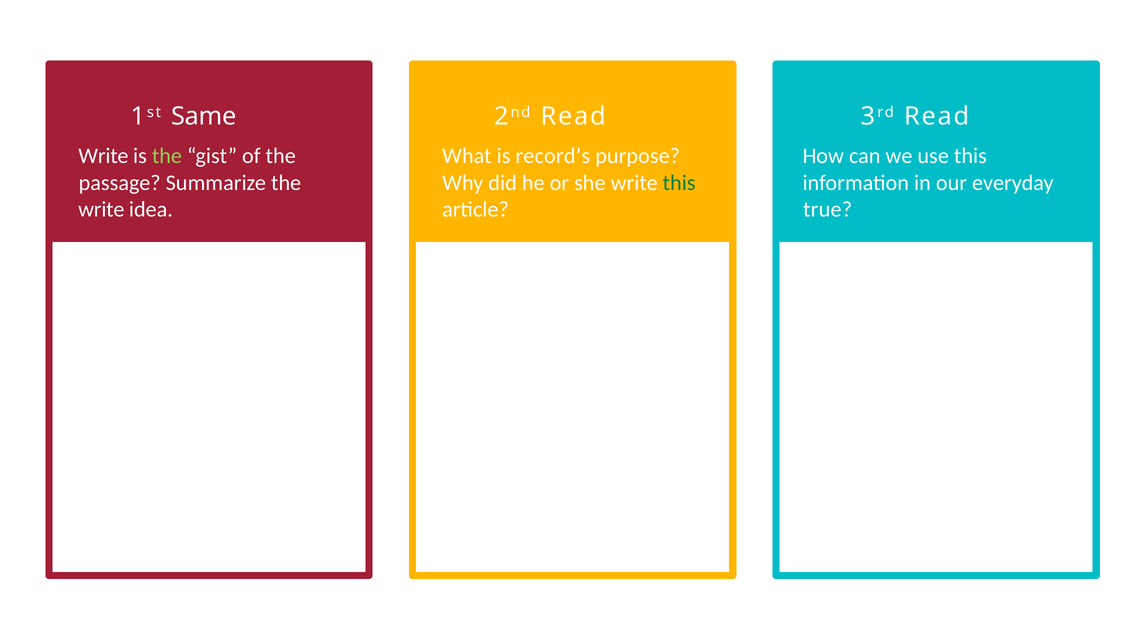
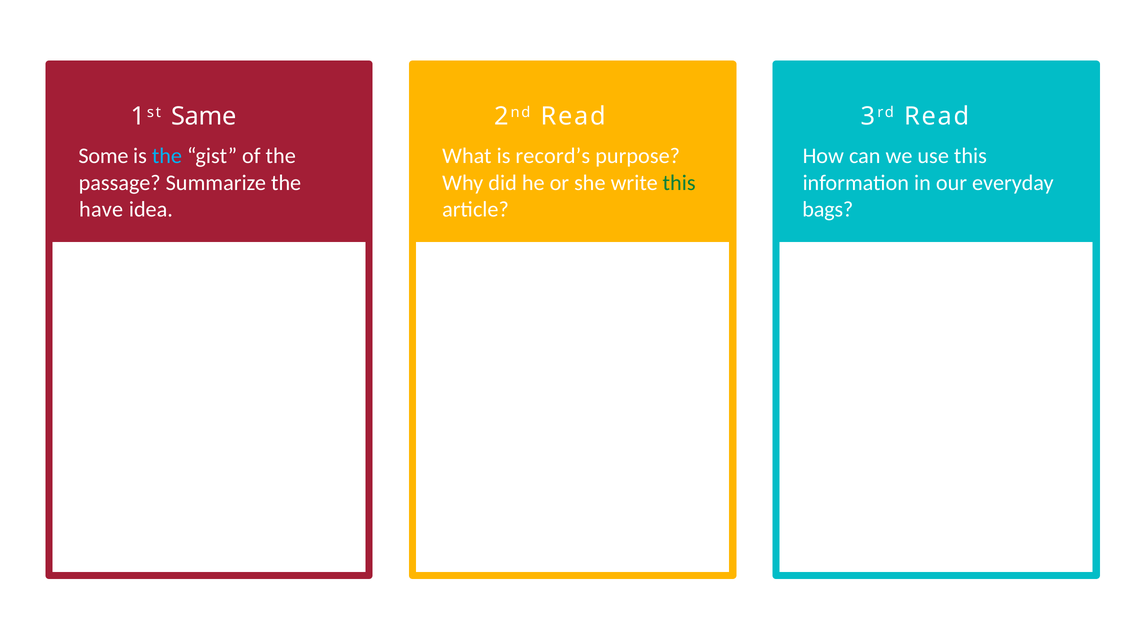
Write: Write -> Some (103, 156)
the colour: light green -> light blue (167, 156)
write: write -> have (101, 209)
true: true -> bags (828, 209)
